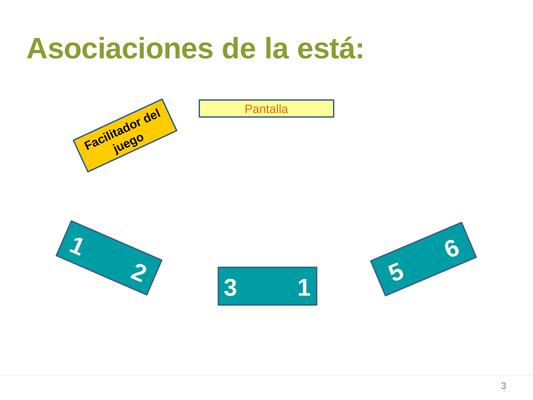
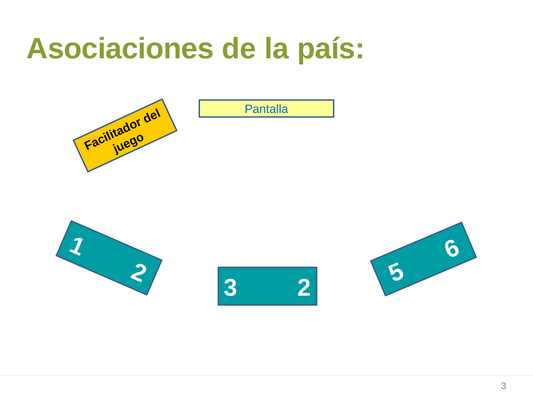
está: está -> país (331, 49)
Pantalla colour: orange -> blue (266, 109)
3 1: 1 -> 2 (304, 288)
